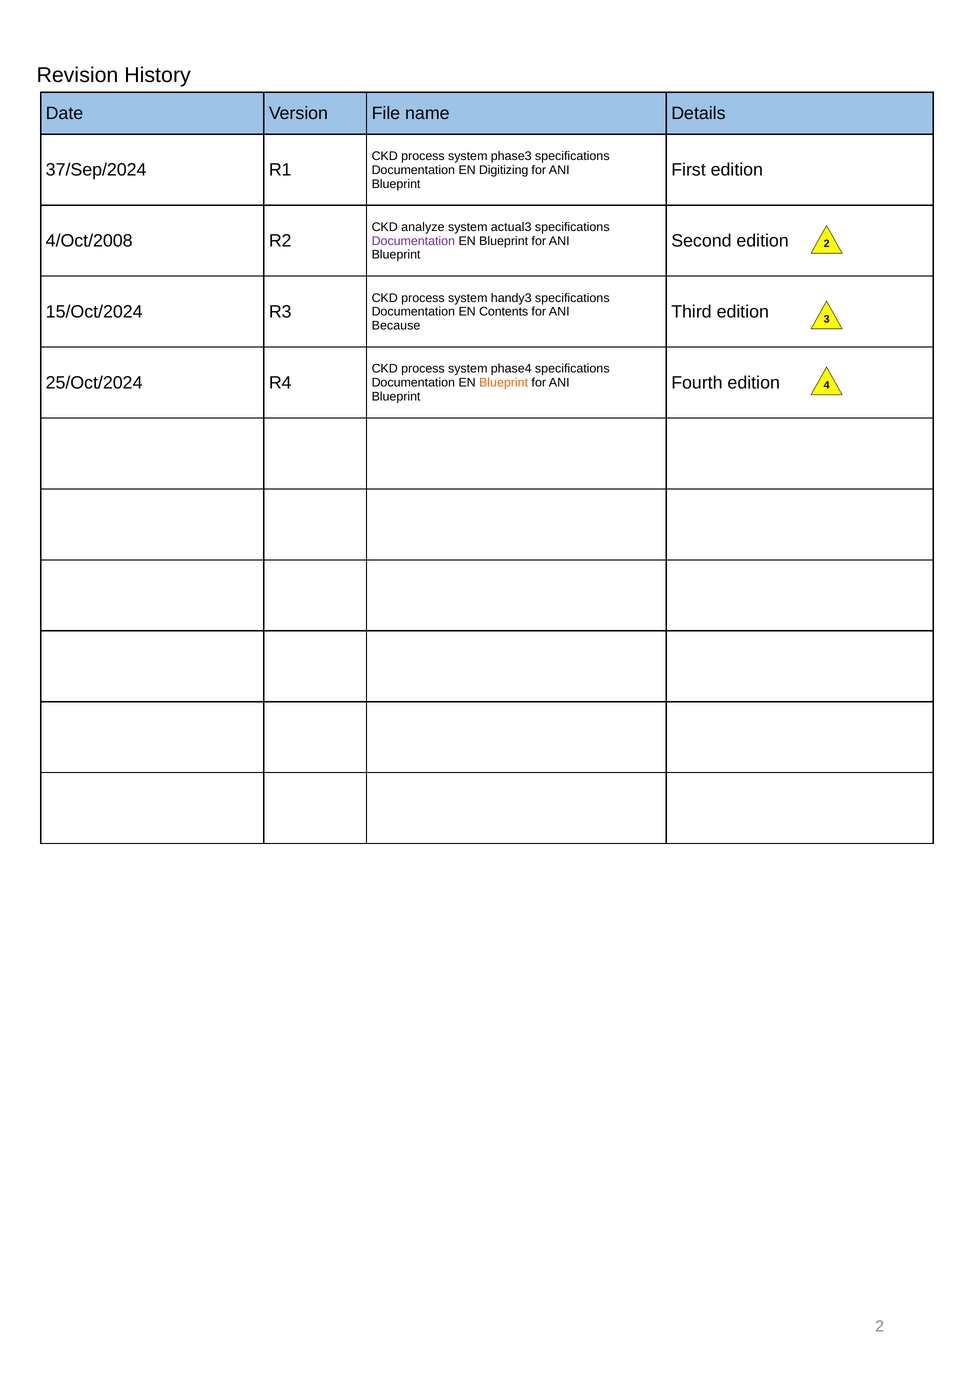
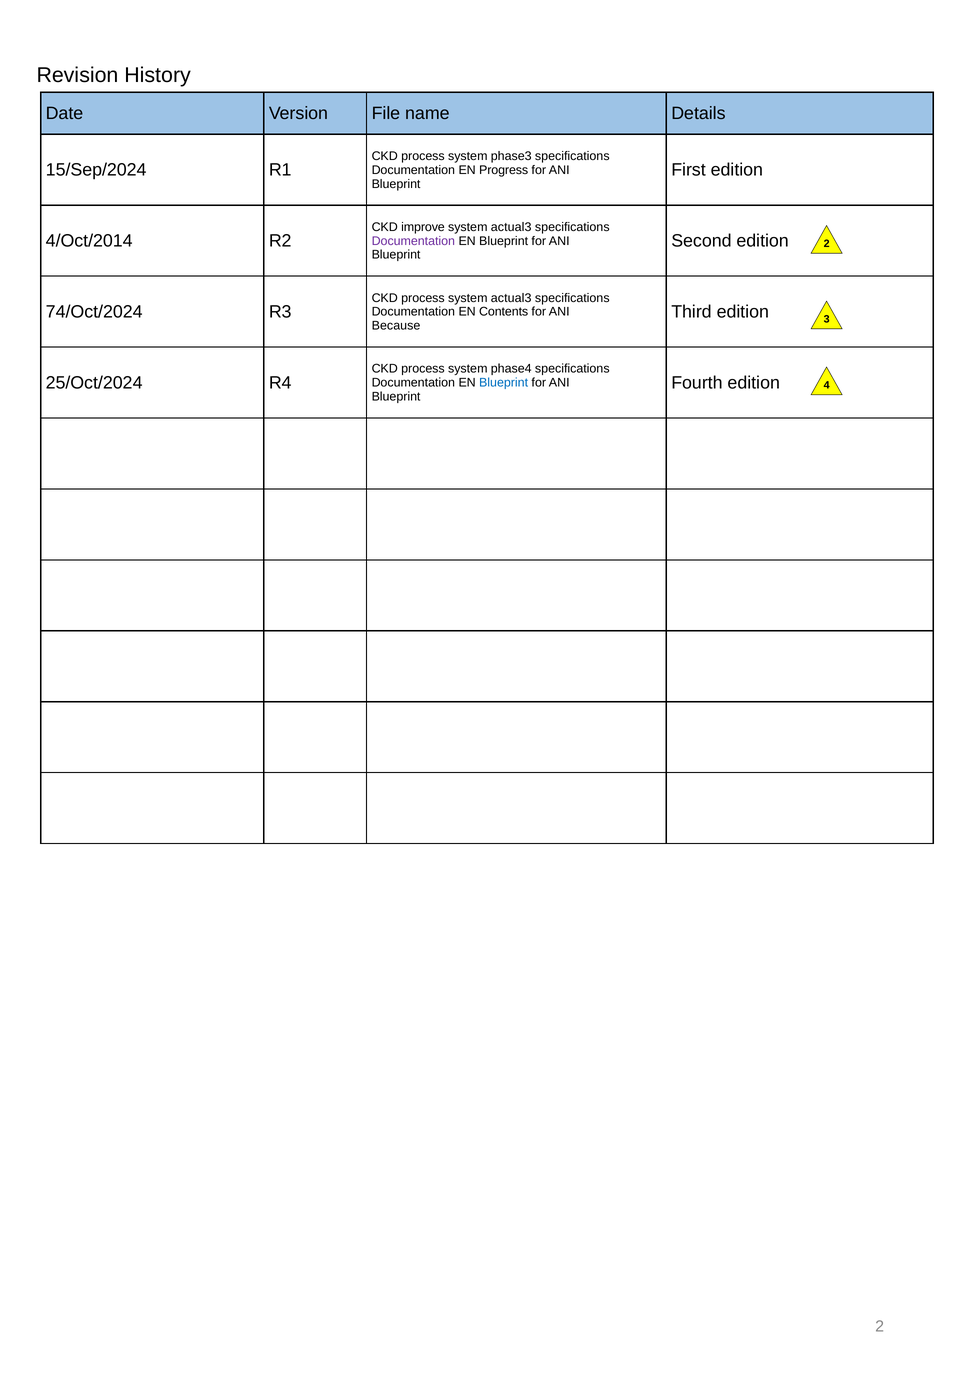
37/Sep/2024: 37/Sep/2024 -> 15/Sep/2024 (96, 170)
Digitizing: Digitizing -> Progress (504, 170)
analyze: analyze -> improve (423, 227)
4/Oct/2008: 4/Oct/2008 -> 4/Oct/2014 (89, 241)
process system handy3: handy3 -> actual3 (511, 298)
15/Oct/2024: 15/Oct/2024 -> 74/Oct/2024 (94, 312)
Blueprint colour: orange -> blue (504, 383)
